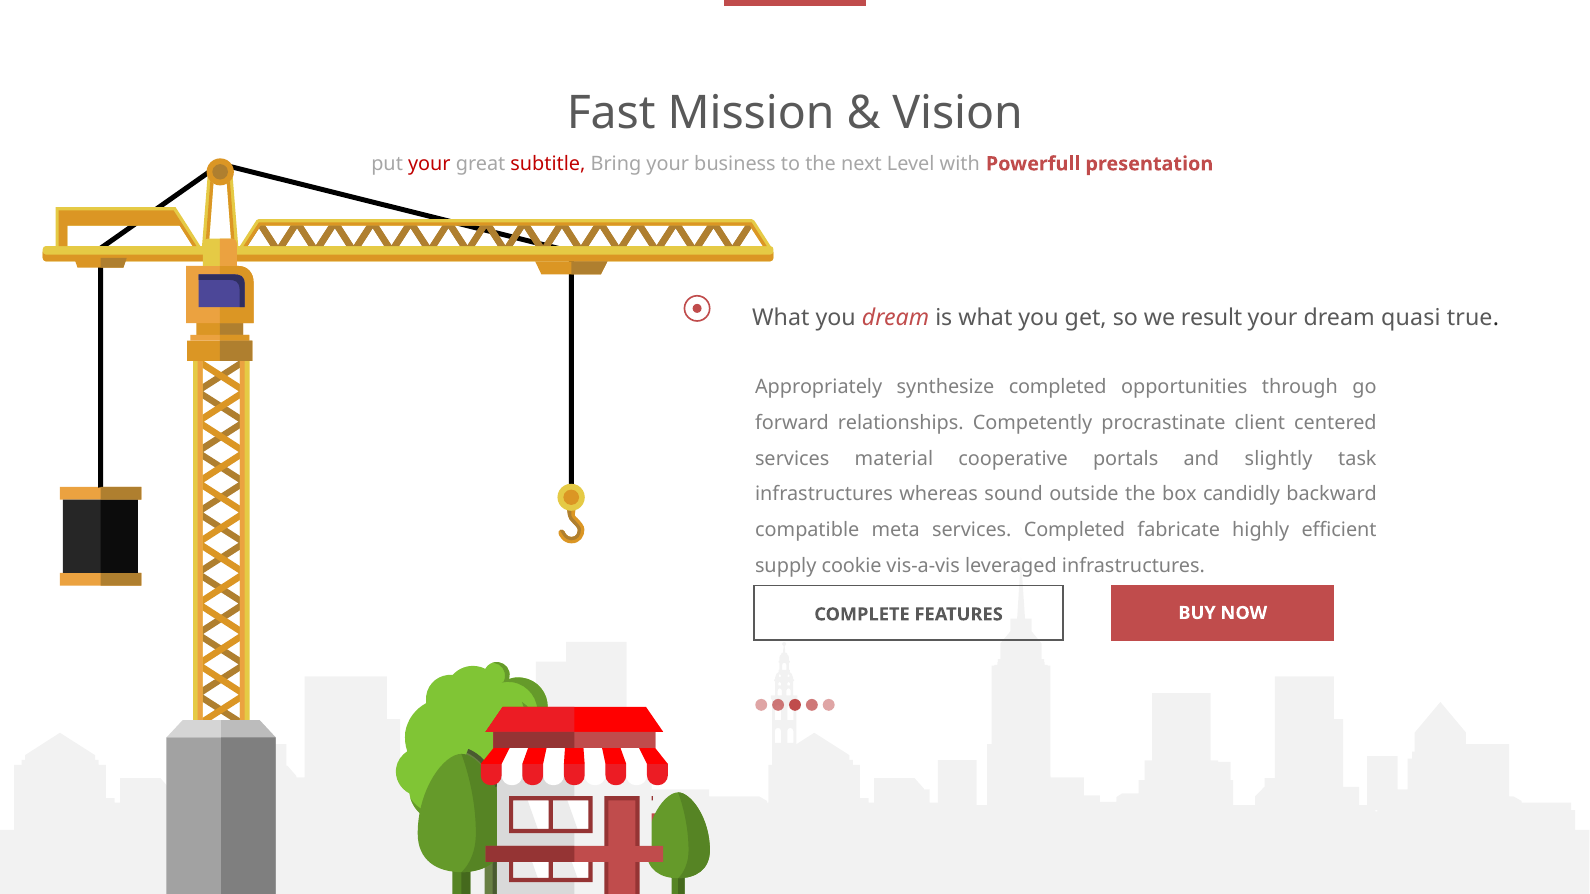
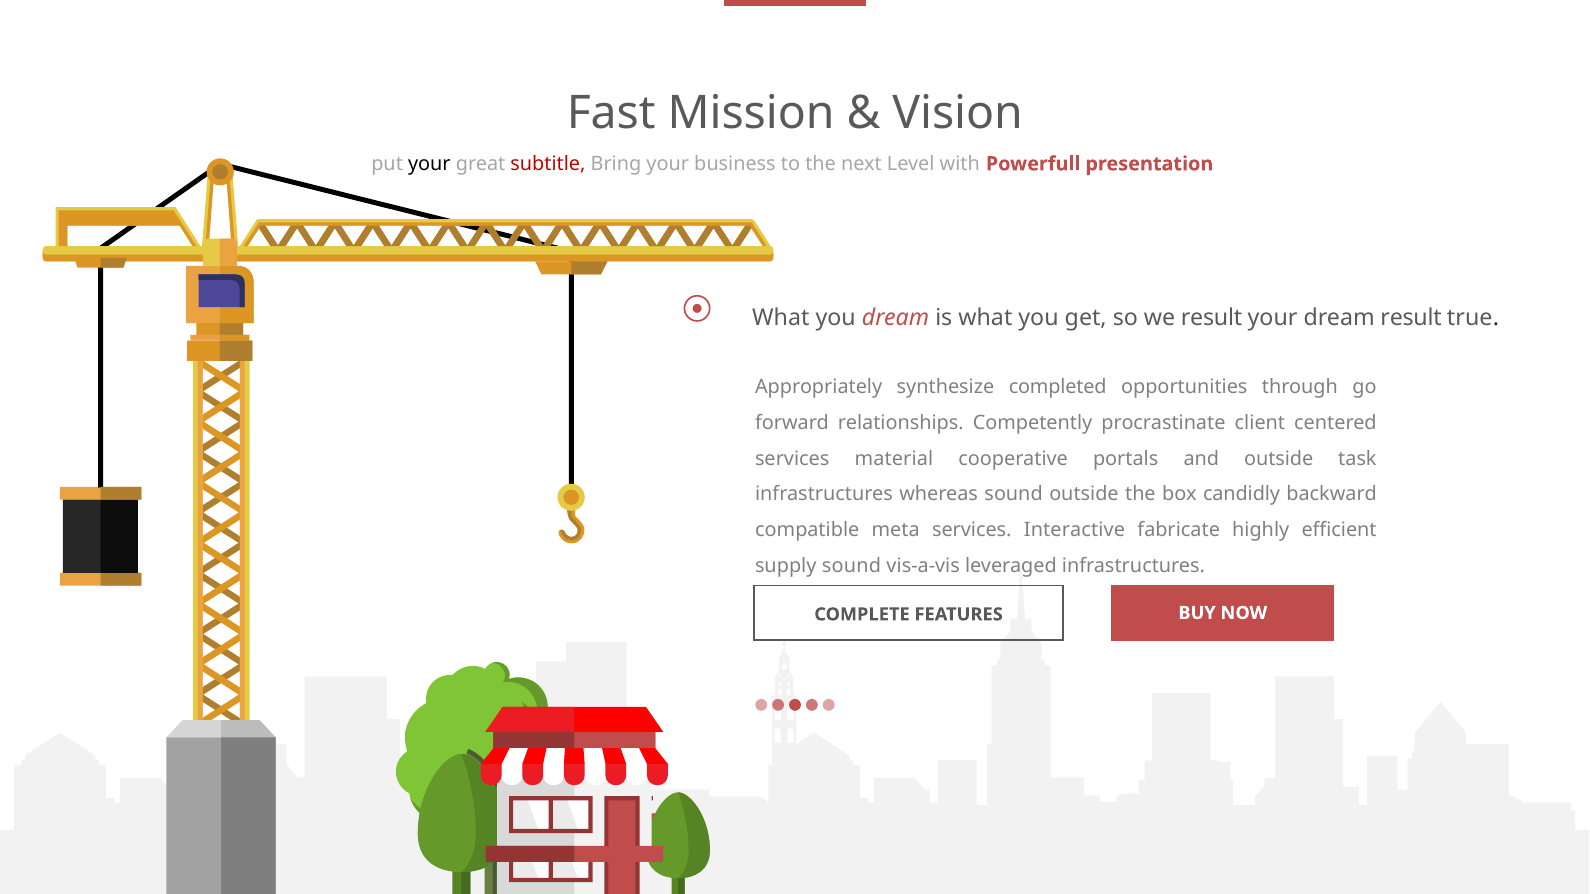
your colour: red -> black (429, 164)
dream quasi: quasi -> result (1411, 318)
and slightly: slightly -> outside (1279, 459)
services Completed: Completed -> Interactive (1074, 530)
supply cookie: cookie -> sound (851, 566)
